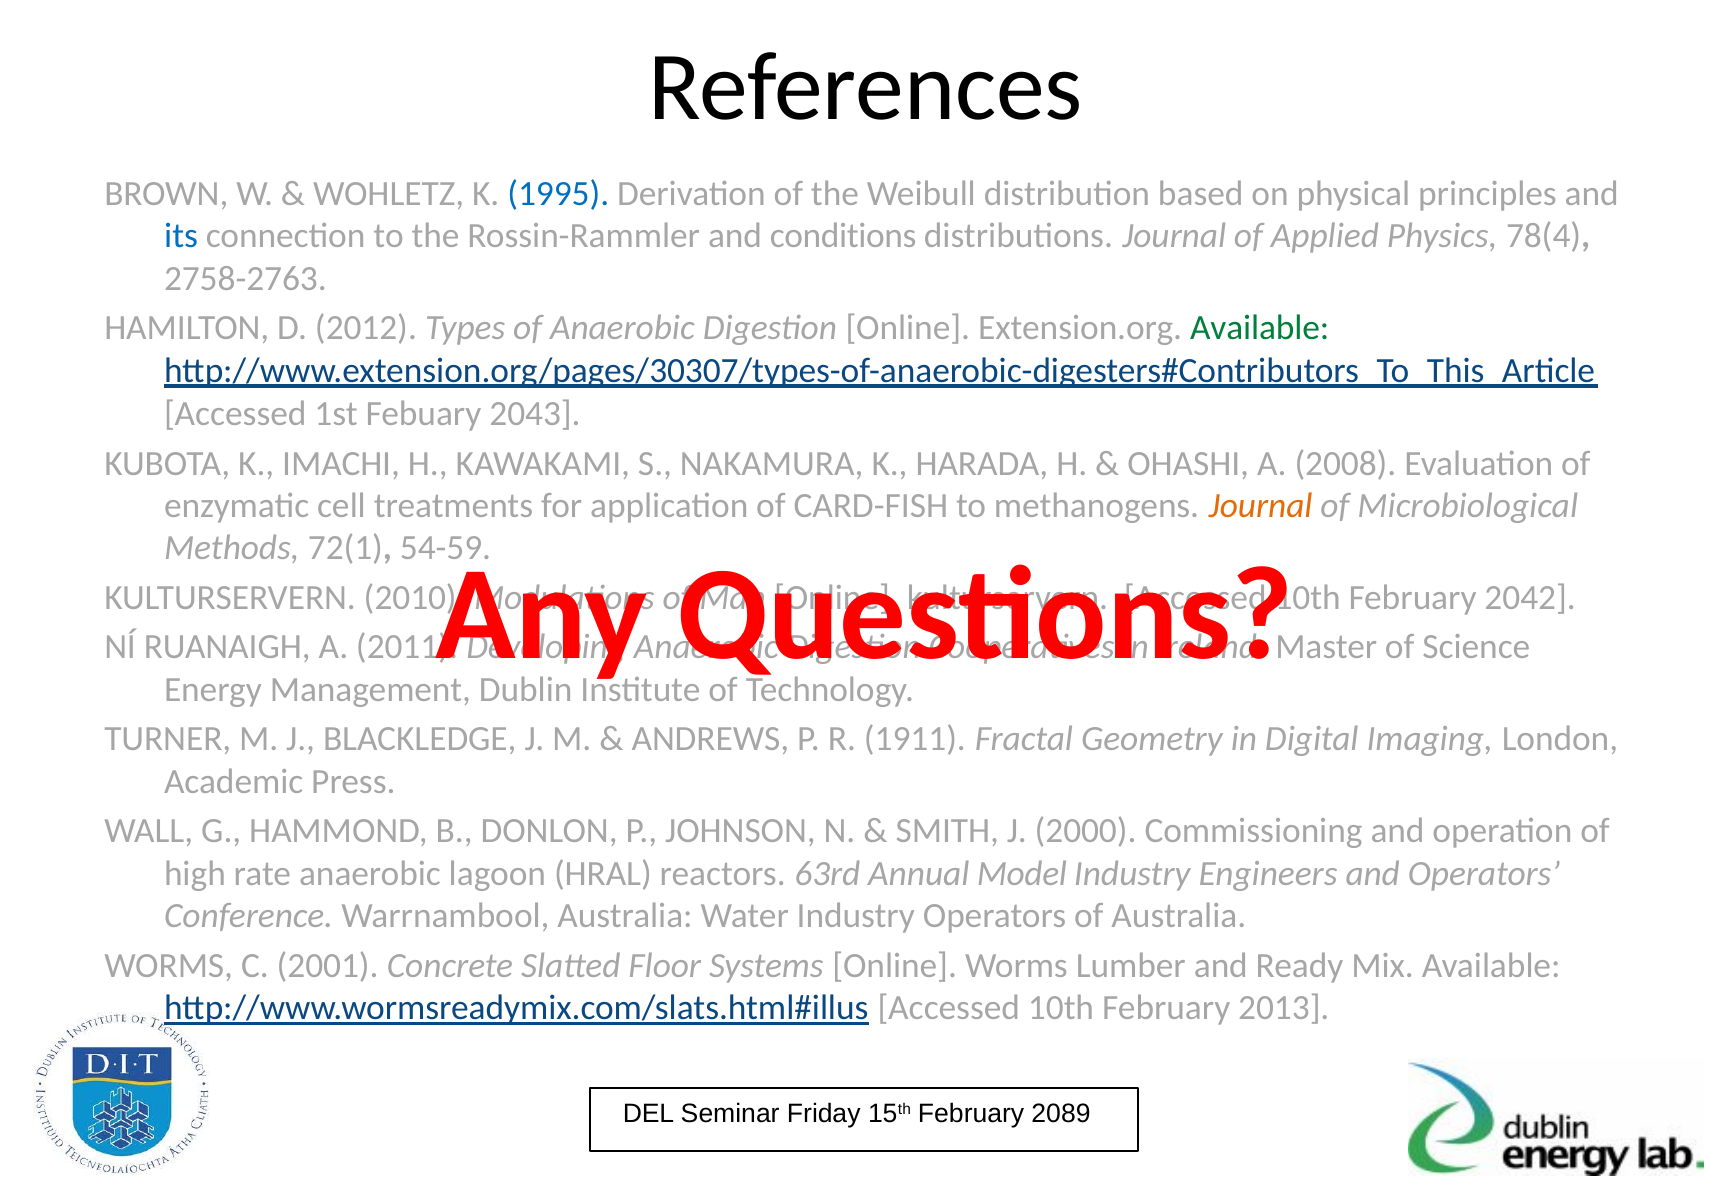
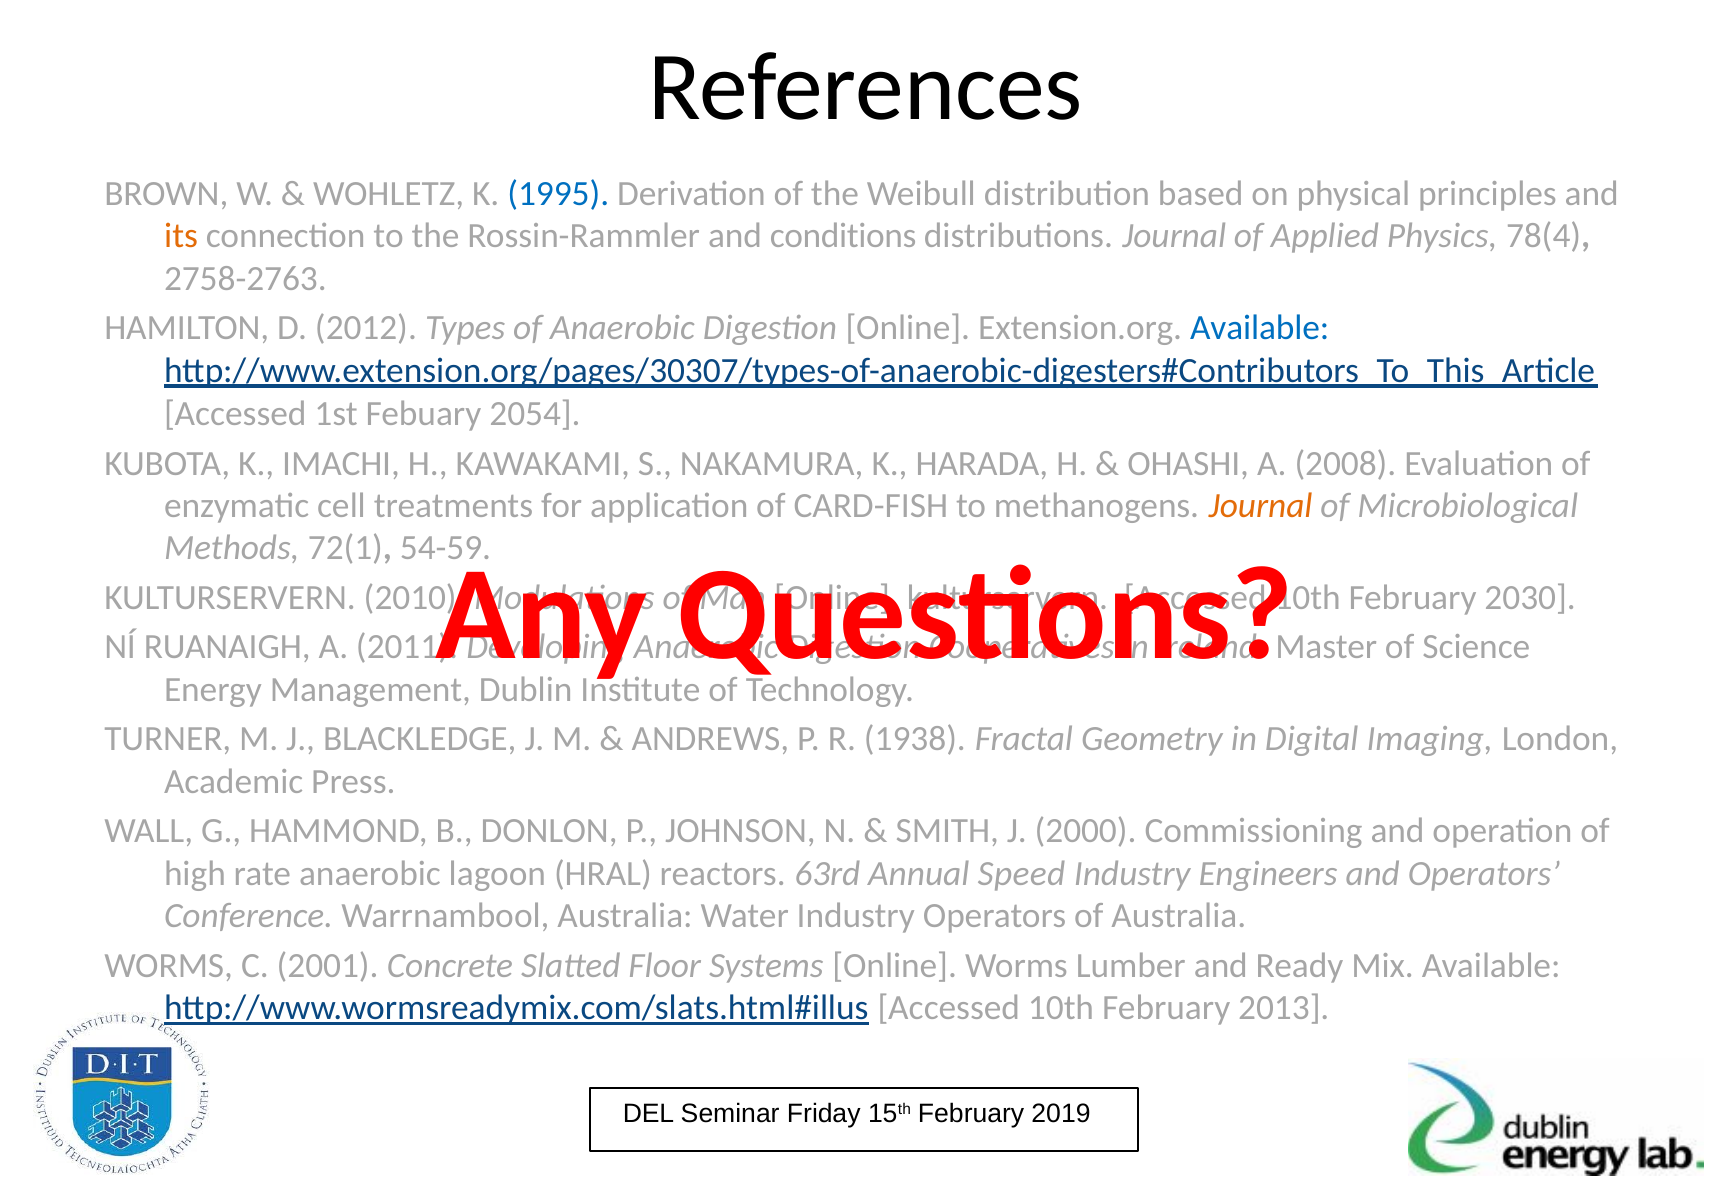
its colour: blue -> orange (181, 236)
Available colour: green -> blue (1260, 328)
2043: 2043 -> 2054 (535, 414)
2042: 2042 -> 2030 (1530, 598)
1911: 1911 -> 1938 (915, 739)
Model: Model -> Speed (1022, 874)
2089: 2089 -> 2019 (1061, 1114)
